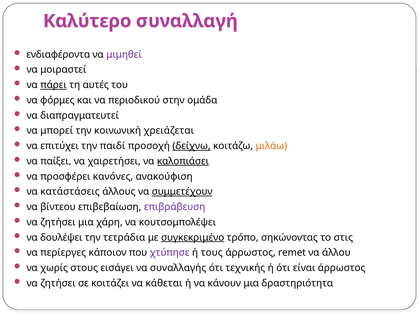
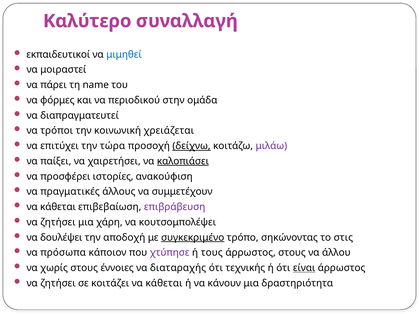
ενδιαφέροντα: ενδιαφέροντα -> εκπαιδευτικοί (58, 55)
μιμηθεί colour: purple -> blue (124, 55)
πάρει underline: present -> none (53, 85)
αυτές: αυτές -> name (96, 85)
μπορεί: μπορεί -> τρόποι (57, 131)
παιδί: παιδί -> τώρα (113, 146)
μιλάω colour: orange -> purple (271, 146)
κανόνες: κανόνες -> ιστορίες (113, 177)
κατάστάσεις: κατάστάσεις -> πραγματικές (70, 192)
συμμετέχουν underline: present -> none (182, 192)
βίντεου: βίντεου -> κάθεται (58, 207)
τετράδια: τετράδια -> αποδοχή (124, 238)
περίεργες: περίεργες -> πρόσωπα (63, 253)
άρρωστος remet: remet -> στους (292, 253)
εισάγει: εισάγει -> έννοιες (117, 268)
συναλλαγής: συναλλαγής -> διαταραχής (178, 268)
είναι underline: none -> present (304, 268)
